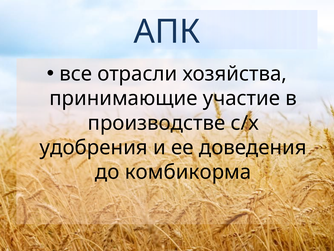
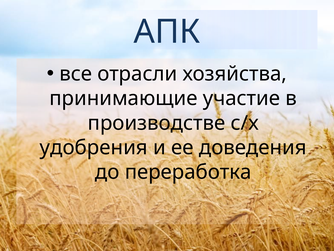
комбикорма: комбикорма -> переработка (188, 172)
